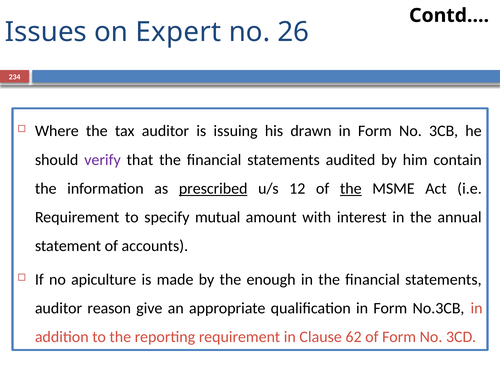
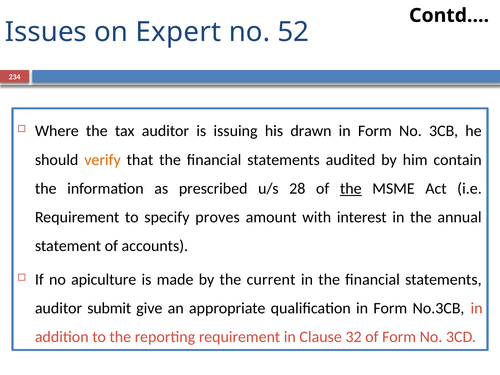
26: 26 -> 52 (293, 32)
verify colour: purple -> orange (103, 160)
prescribed underline: present -> none (213, 188)
12: 12 -> 28 (297, 188)
mutual: mutual -> proves (218, 217)
enough: enough -> current (271, 280)
reason: reason -> submit (109, 308)
62: 62 -> 32 (354, 337)
